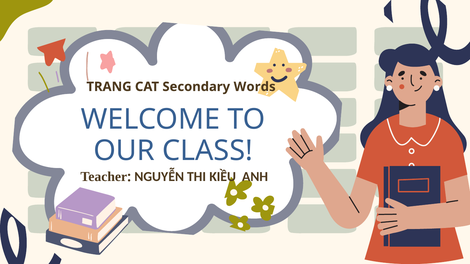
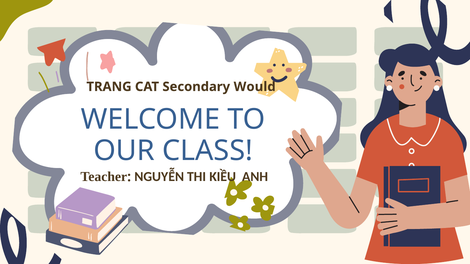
Words: Words -> Would (255, 87)
